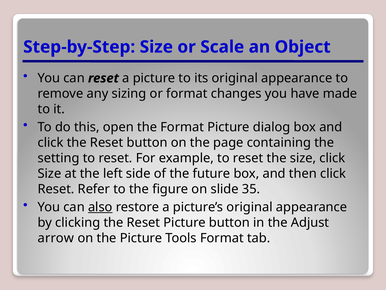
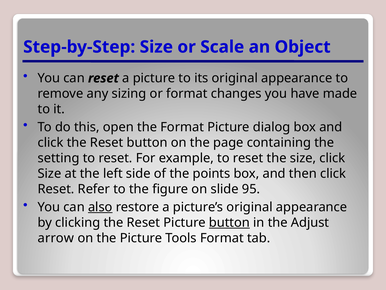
future: future -> points (211, 173)
35: 35 -> 95 (251, 189)
button underline: none -> present (229, 222)
